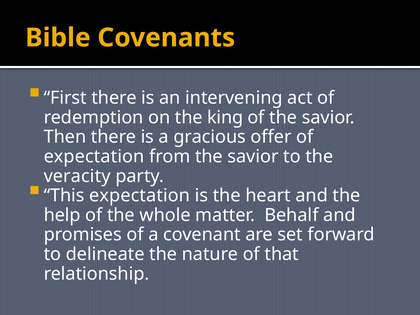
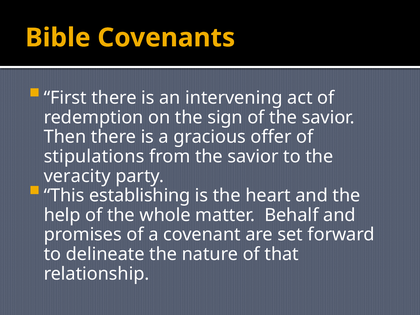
king: king -> sign (225, 117)
expectation: expectation -> stipulations (94, 156)
This expectation: expectation -> establishing (140, 196)
